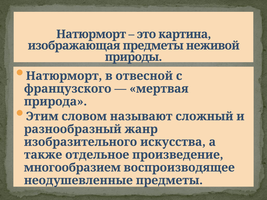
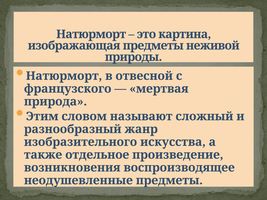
многообразием: многообразием -> возникновения (72, 168)
